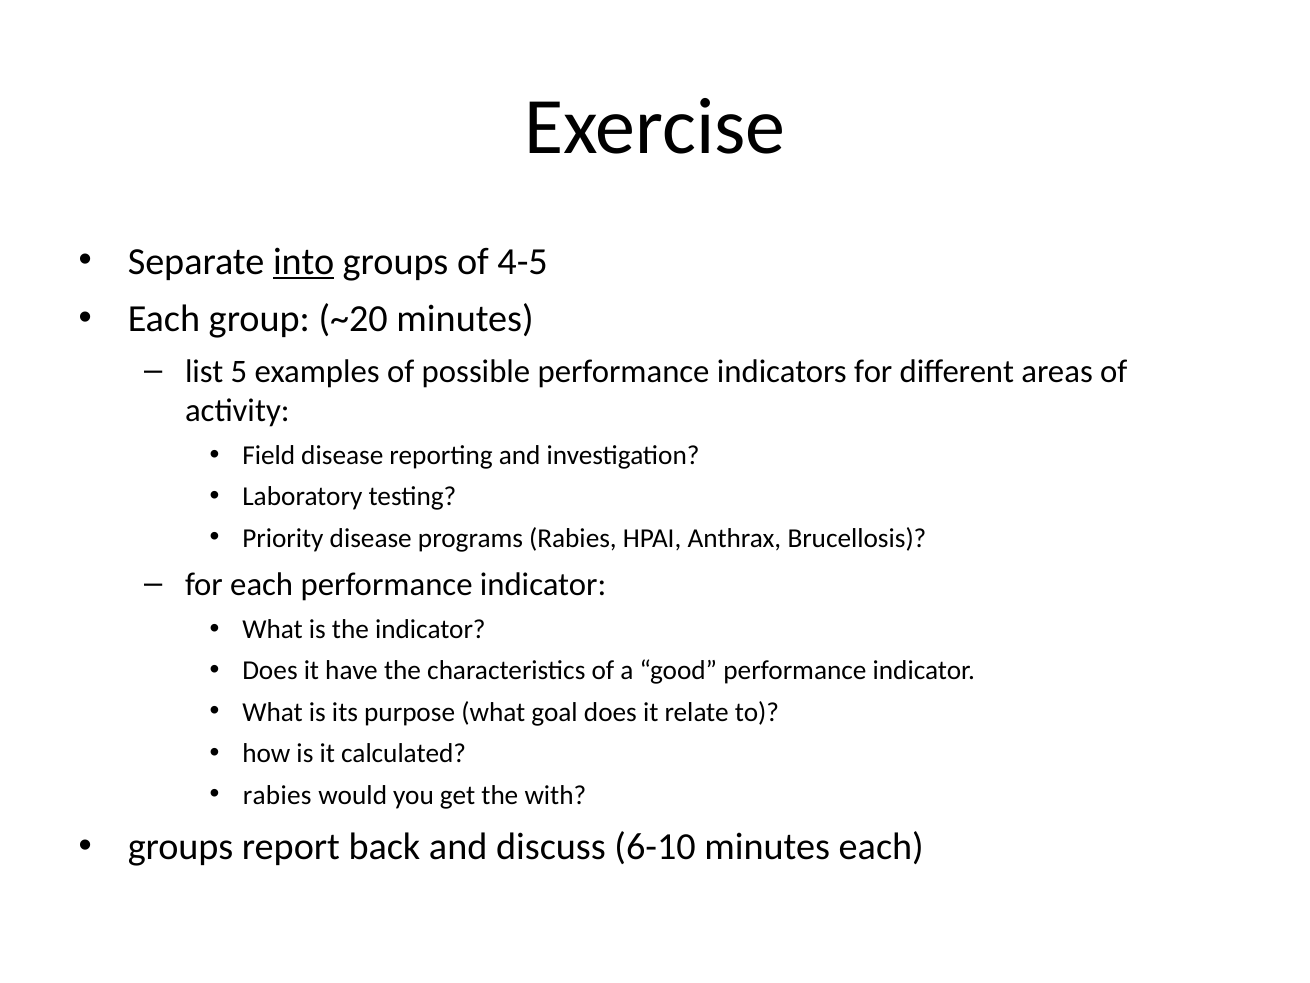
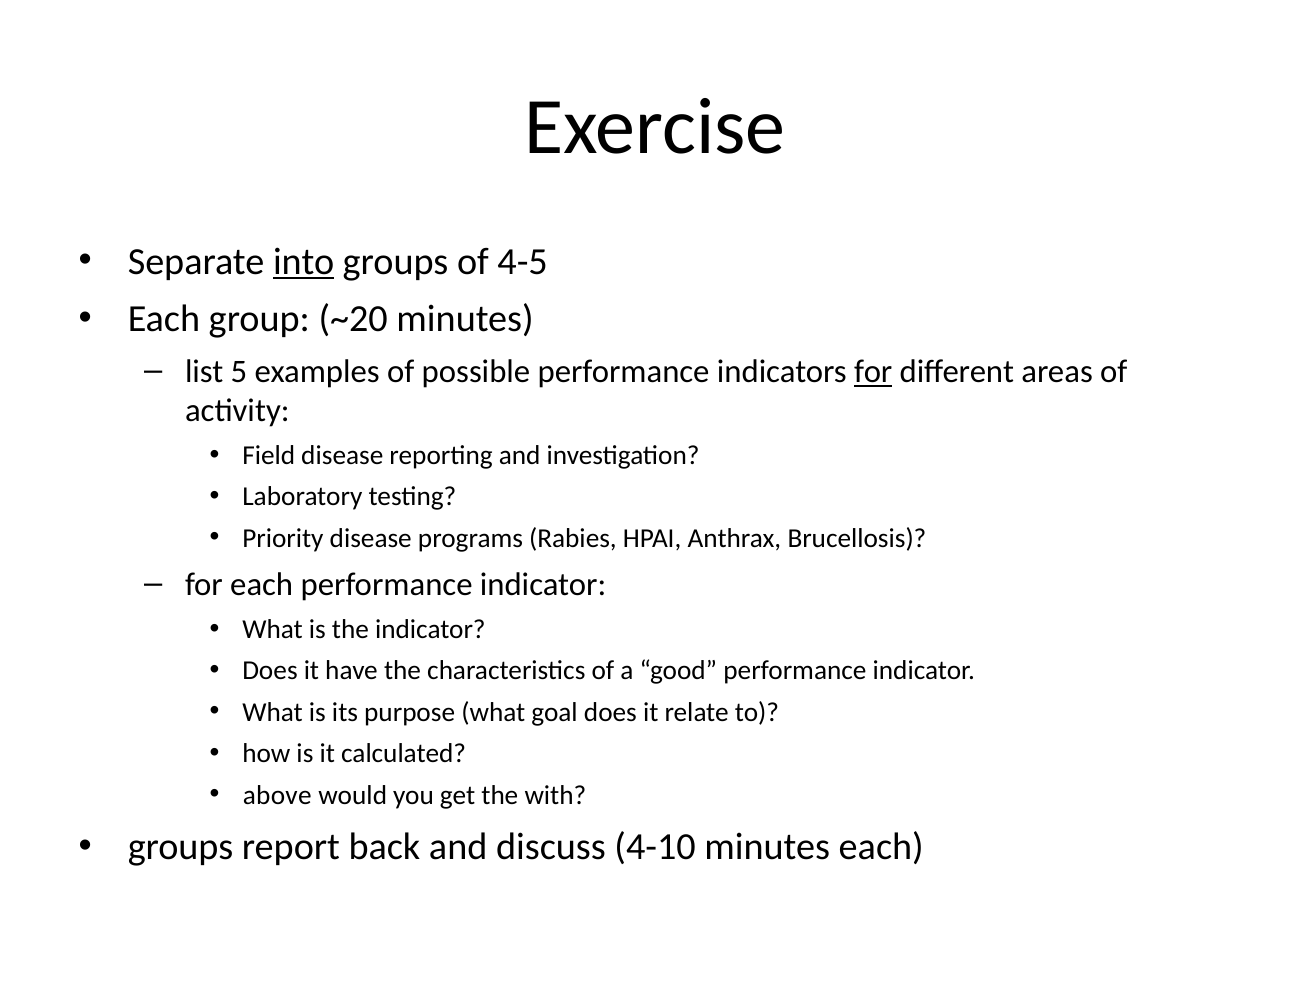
for underline: none -> present (873, 371)
rabies: rabies -> above (277, 795)
6-10: 6-10 -> 4-10 (655, 846)
